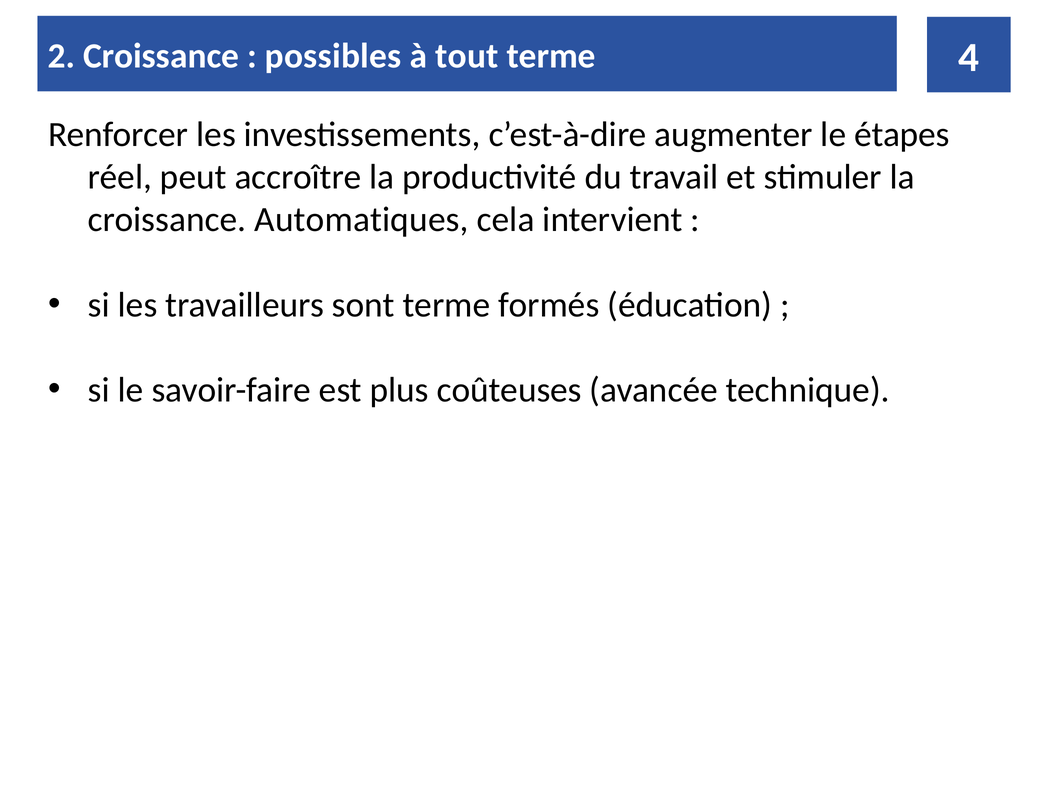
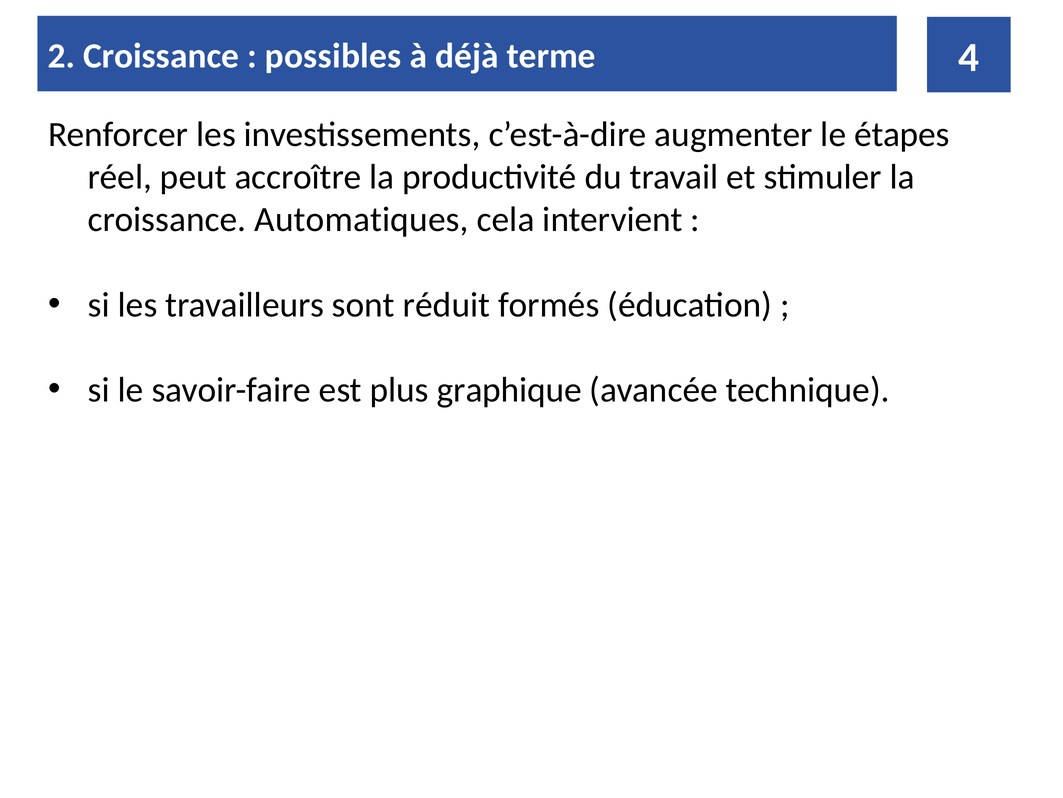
tout: tout -> déjà (467, 56)
sont terme: terme -> réduit (446, 305)
coûteuses: coûteuses -> graphique (509, 390)
